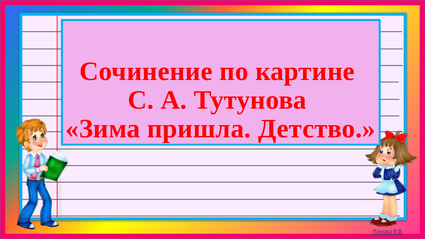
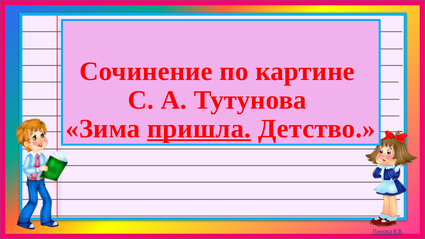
пришла underline: none -> present (199, 129)
